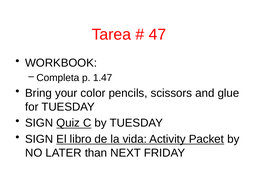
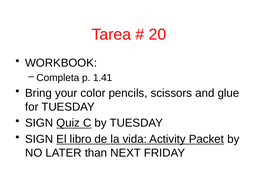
47: 47 -> 20 (157, 34)
1.47: 1.47 -> 1.41 (103, 78)
